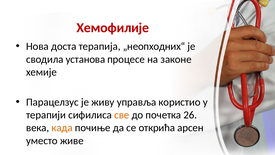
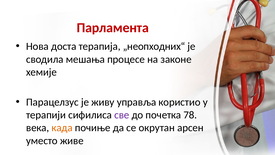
Хемофилије: Хемофилије -> Парламента (113, 28)
установа: установа -> мешања (85, 59)
све colour: orange -> purple (122, 115)
26: 26 -> 78 (190, 115)
открића: открића -> окрутан (157, 128)
